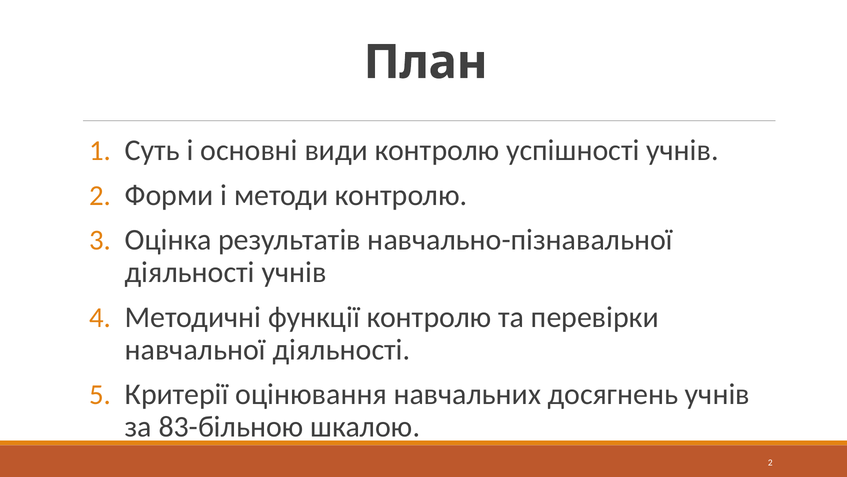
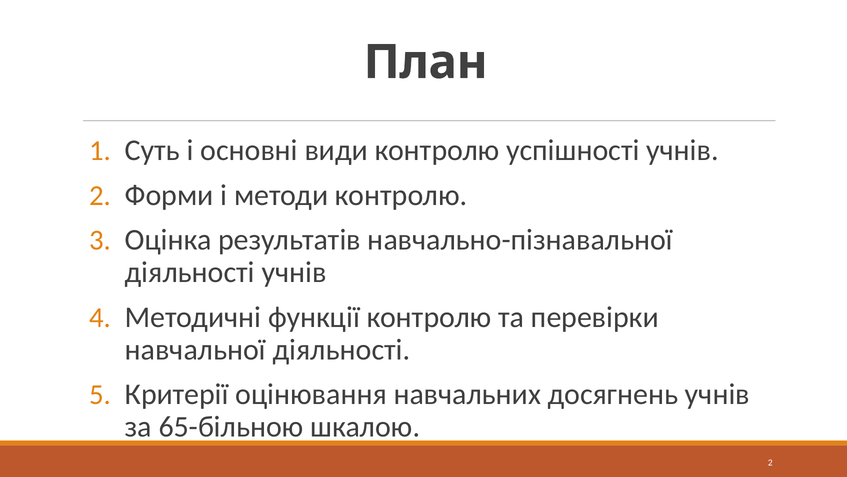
83-більною: 83-більною -> 65-більною (231, 426)
